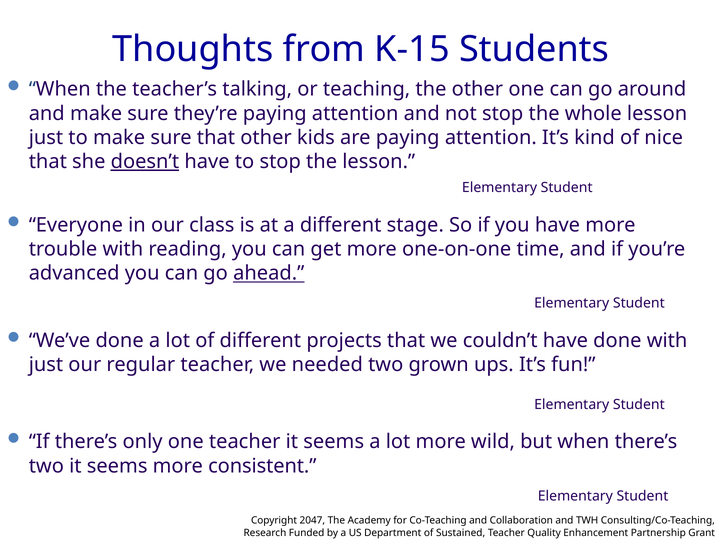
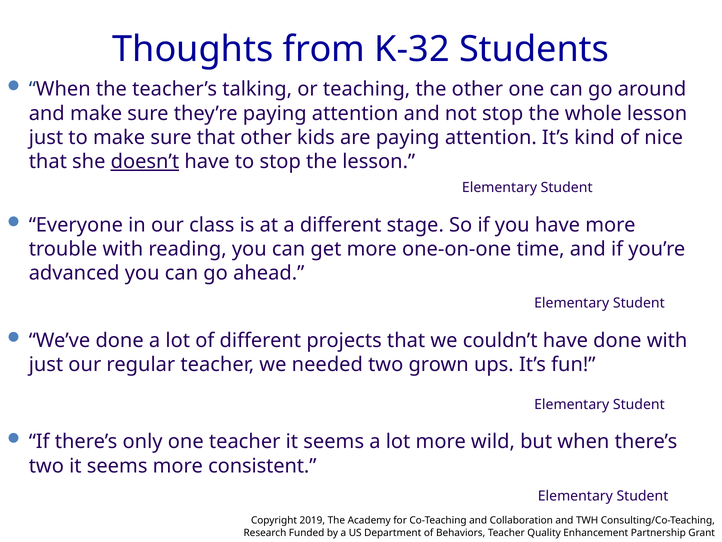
K-15: K-15 -> K-32 (412, 49)
ahead underline: present -> none (269, 273)
2047: 2047 -> 2019 (312, 520)
Sustained: Sustained -> Behaviors (461, 532)
